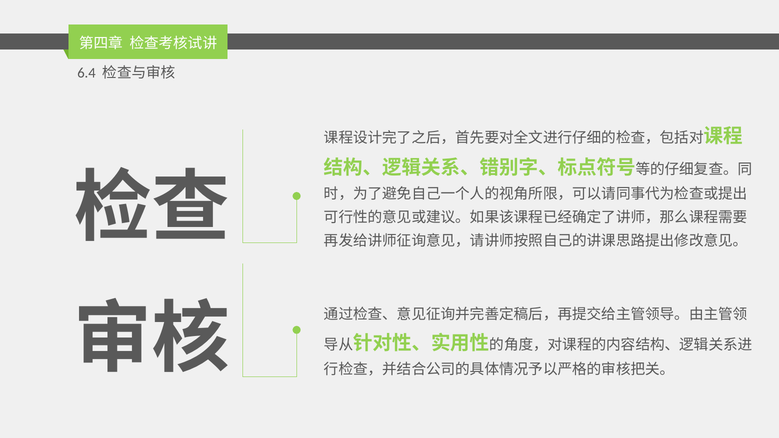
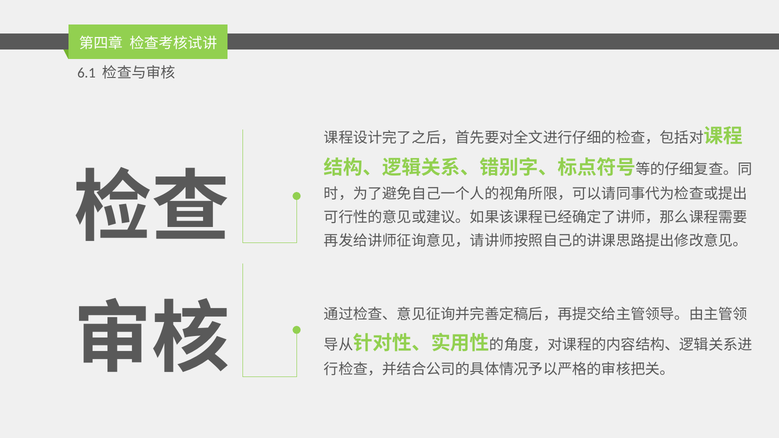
6.4: 6.4 -> 6.1 (86, 73)
